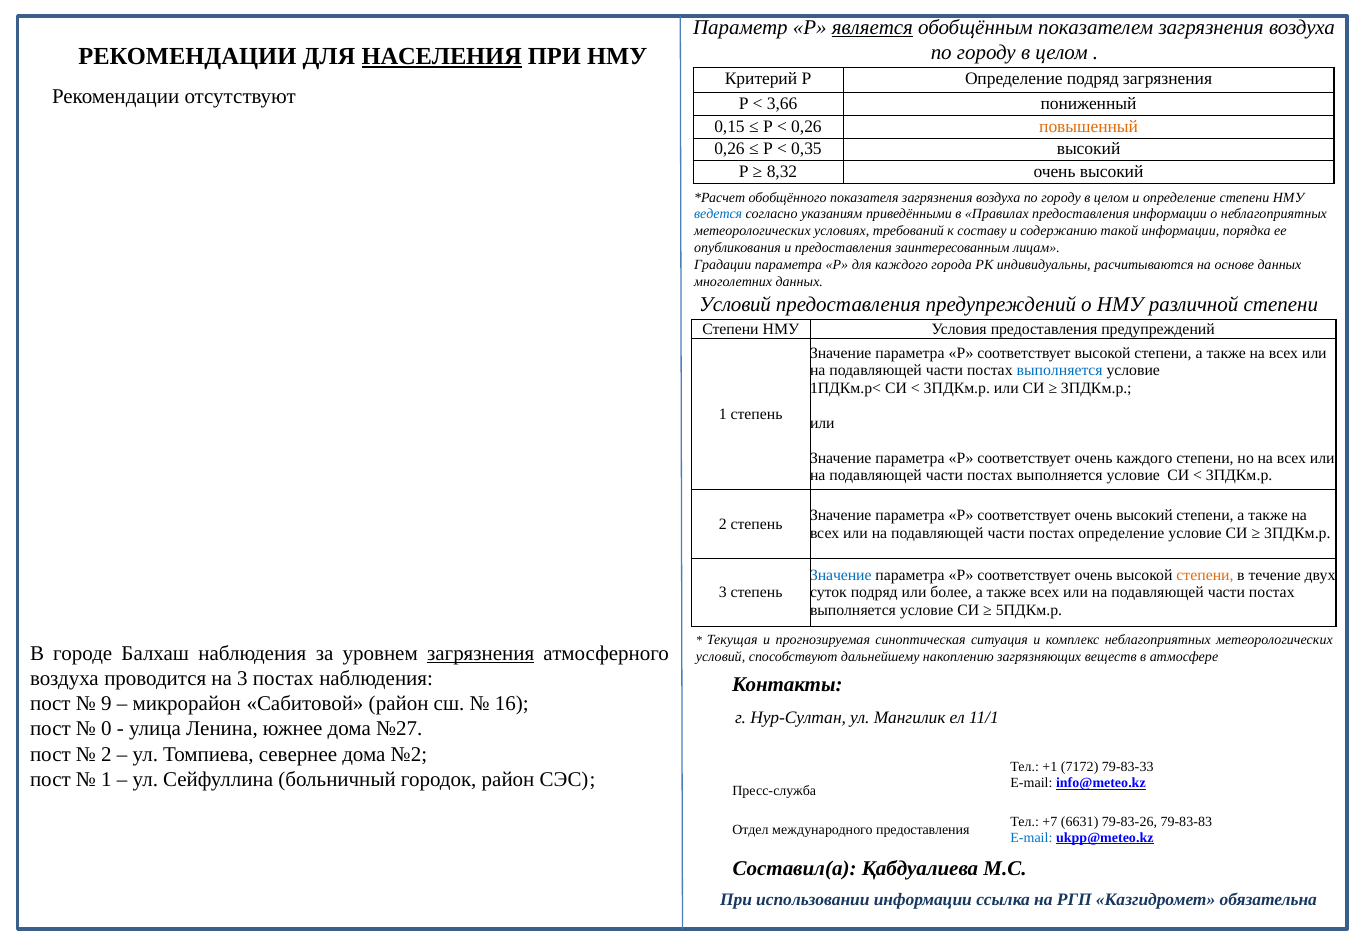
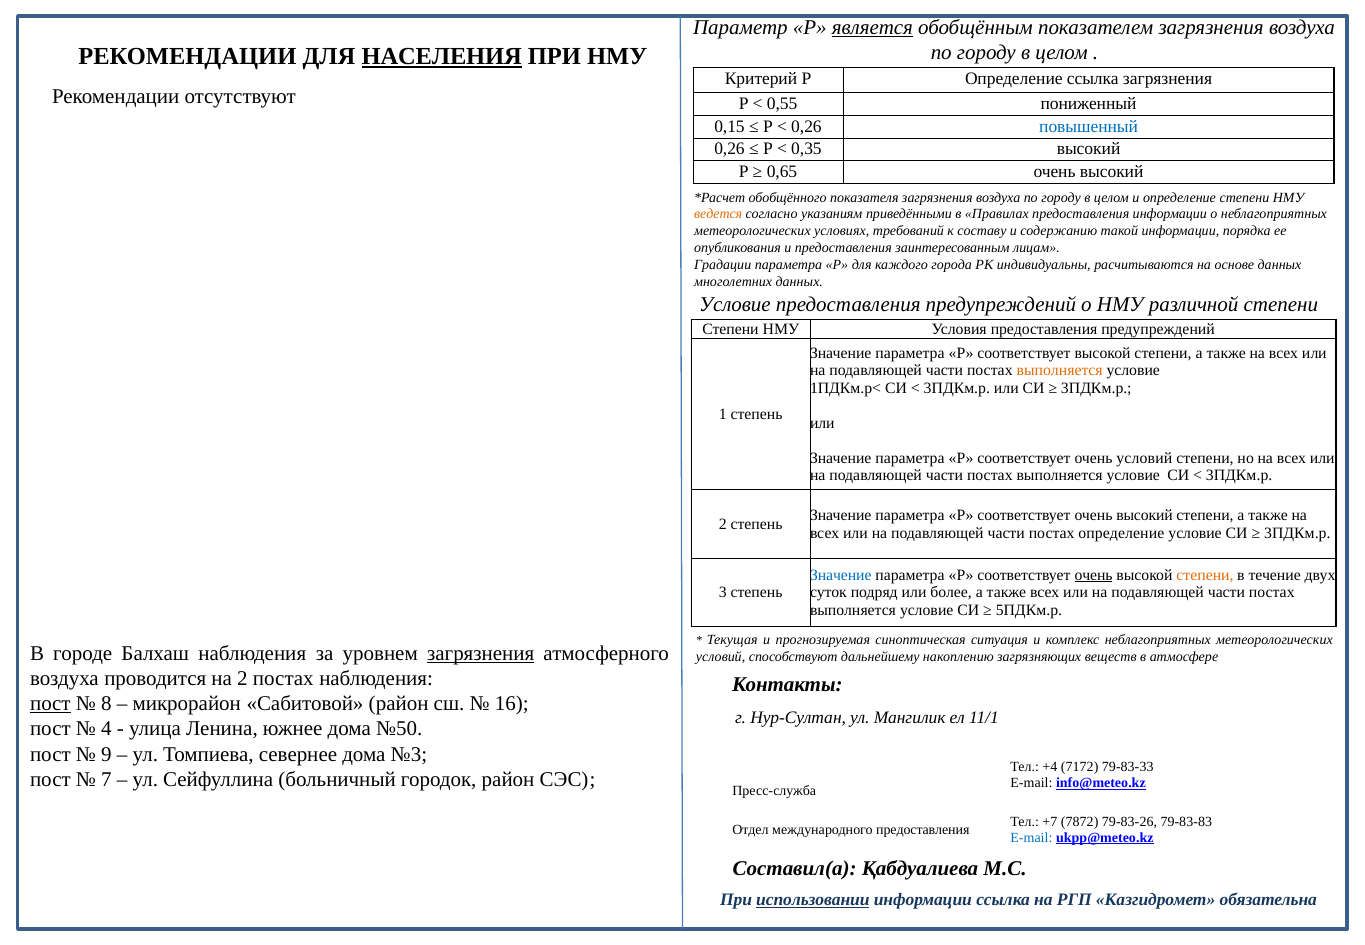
Определение подряд: подряд -> ссылка (1093, 78)
3,66: 3,66 -> 0,55 (782, 104)
повышенный colour: orange -> blue (1089, 126)
8,32: 8,32 -> 0,65 (782, 172)
ведется colour: blue -> orange (718, 214)
Условий: Условий -> Условие (735, 304)
выполняется colour: blue -> orange (1060, 371)
очень каждого: каждого -> условий (1144, 458)
очень underline: none -> present (1094, 575)
на 3: 3 -> 2 (242, 679)
пост underline: none -> present (50, 704)
9: 9 -> 8 (106, 704)
0: 0 -> 4 (106, 729)
№27: №27 -> №50 (399, 729)
2: 2 -> 9 (106, 754)
№2: №2 -> №3 (409, 754)
+1: +1 -> +4 (1050, 767)
1: 1 -> 7 (106, 779)
6631: 6631 -> 7872 (1080, 822)
использовании underline: none -> present (813, 900)
